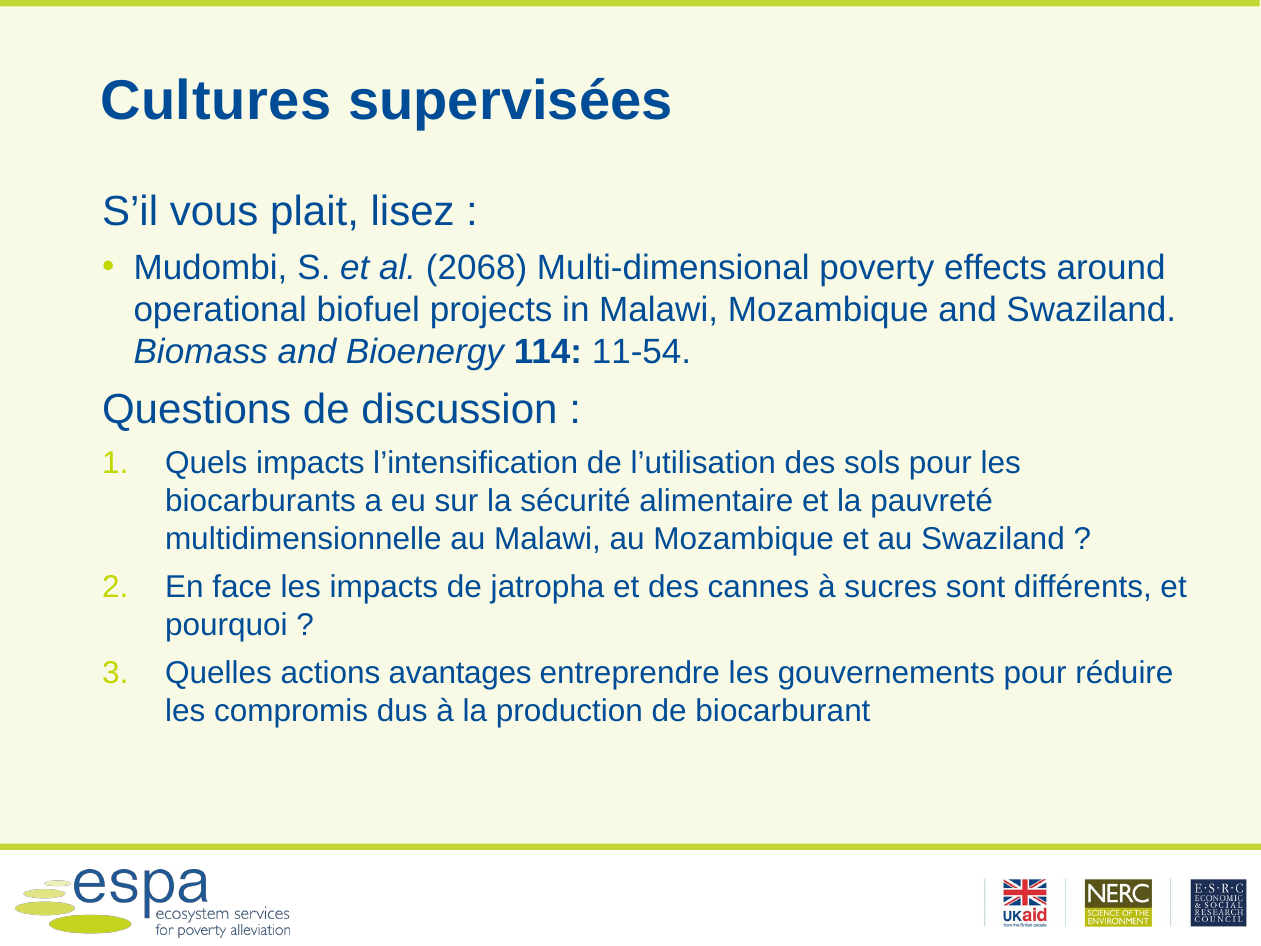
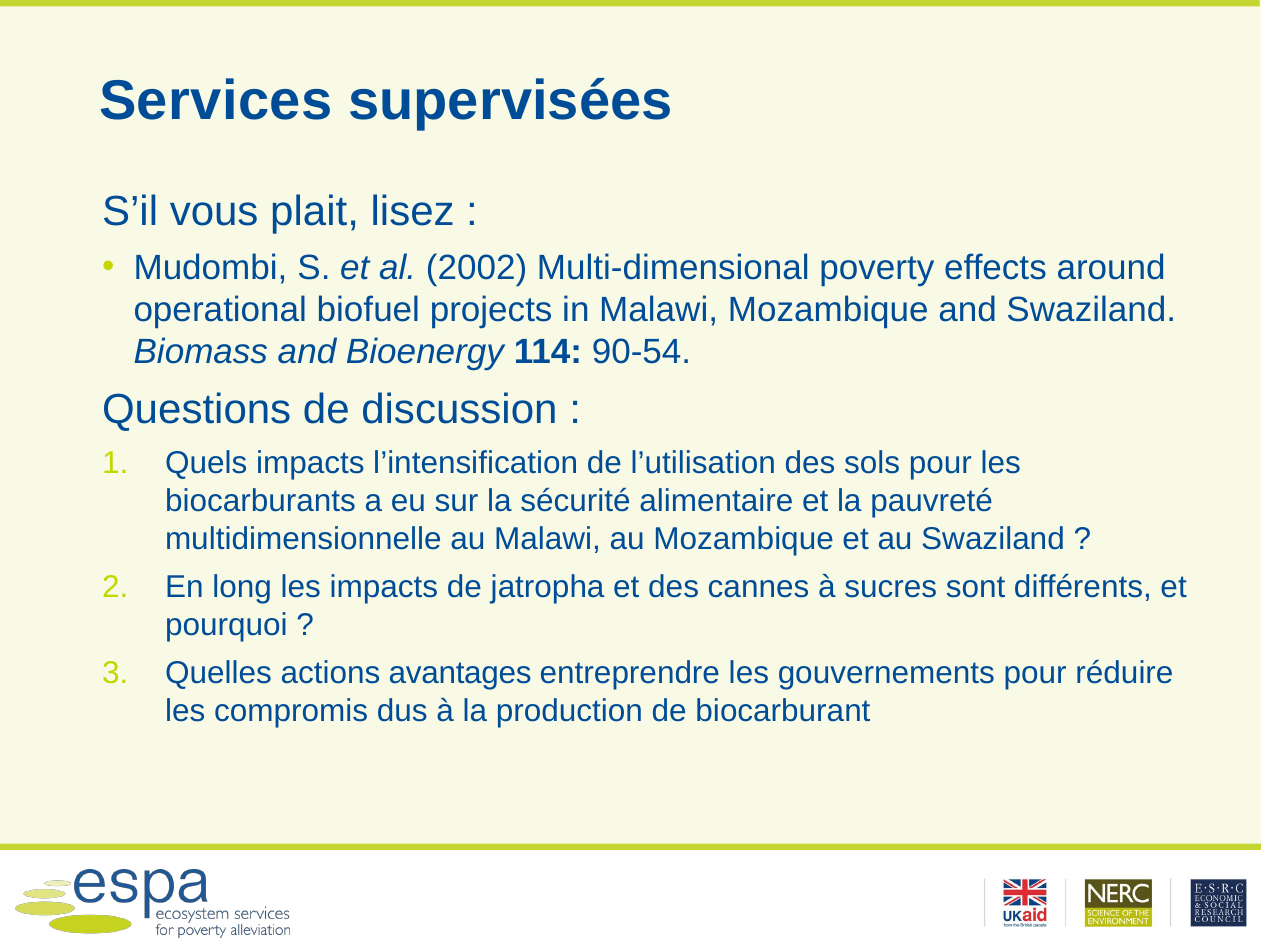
Cultures: Cultures -> Services (216, 101)
2068: 2068 -> 2002 (477, 268)
11-54: 11-54 -> 90-54 (641, 352)
face: face -> long (242, 587)
